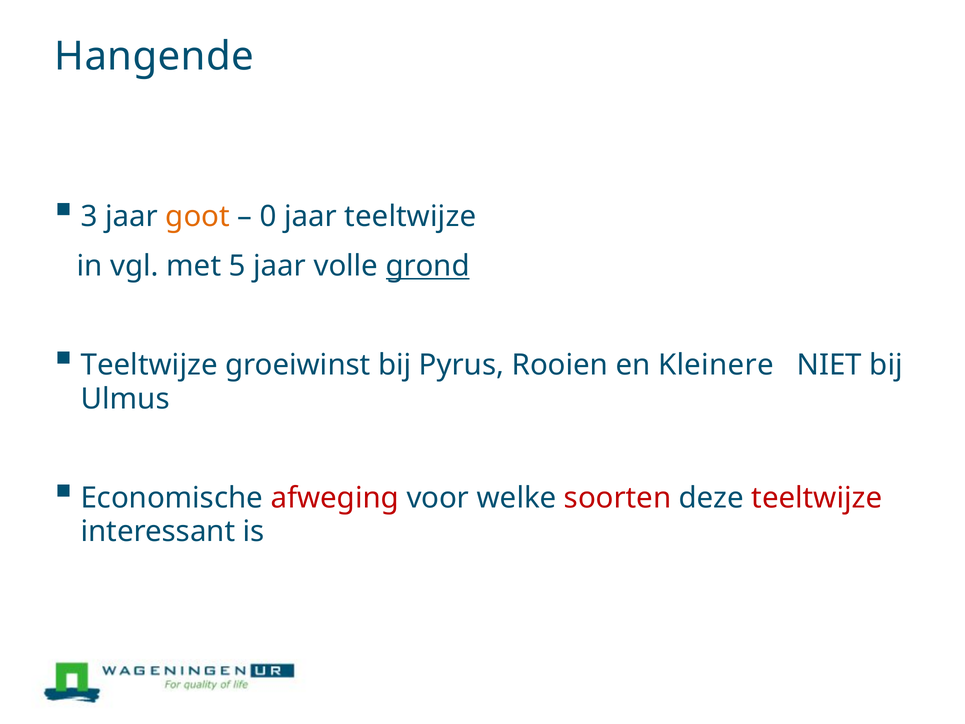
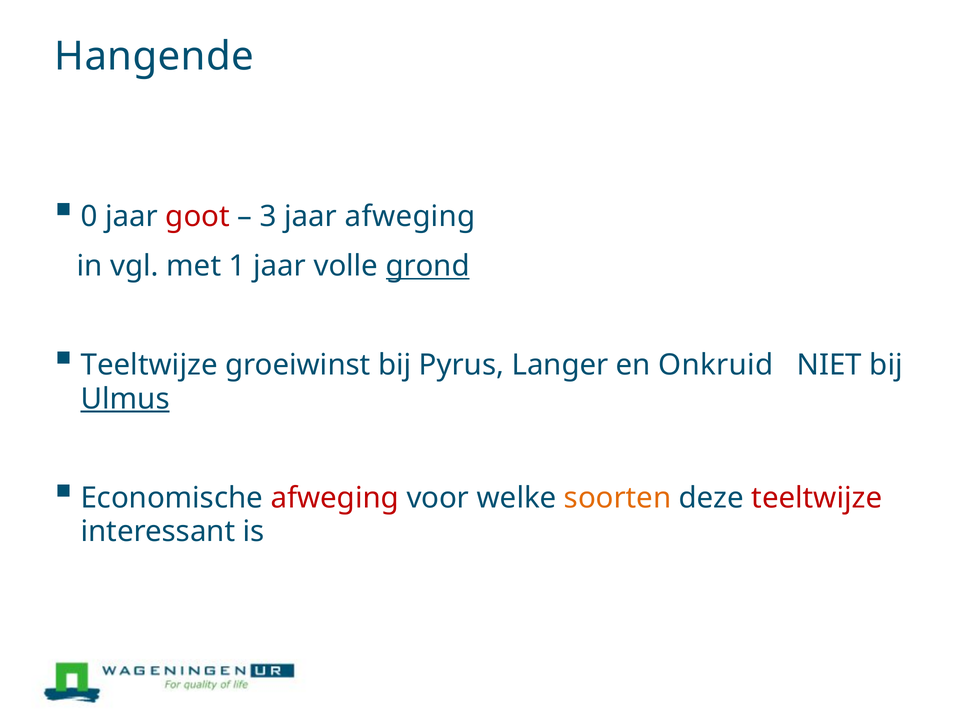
3: 3 -> 0 (89, 216)
goot colour: orange -> red (198, 216)
0: 0 -> 3 (268, 216)
jaar teeltwijze: teeltwijze -> afweging (410, 216)
5: 5 -> 1 (237, 266)
Rooien: Rooien -> Langer (560, 365)
Kleinere: Kleinere -> Onkruid (716, 365)
Ulmus underline: none -> present (125, 399)
soorten colour: red -> orange (618, 498)
